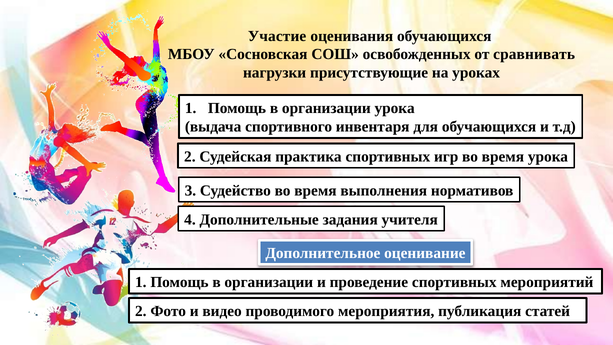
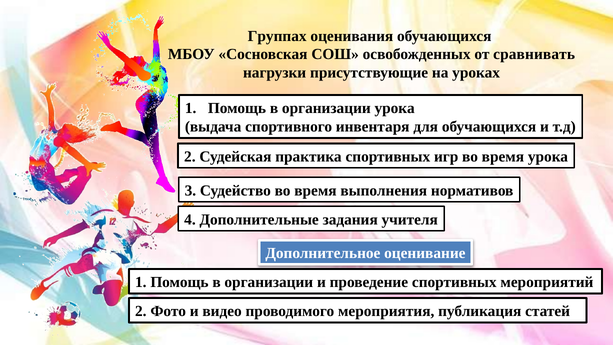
Участие: Участие -> Группах (277, 36)
